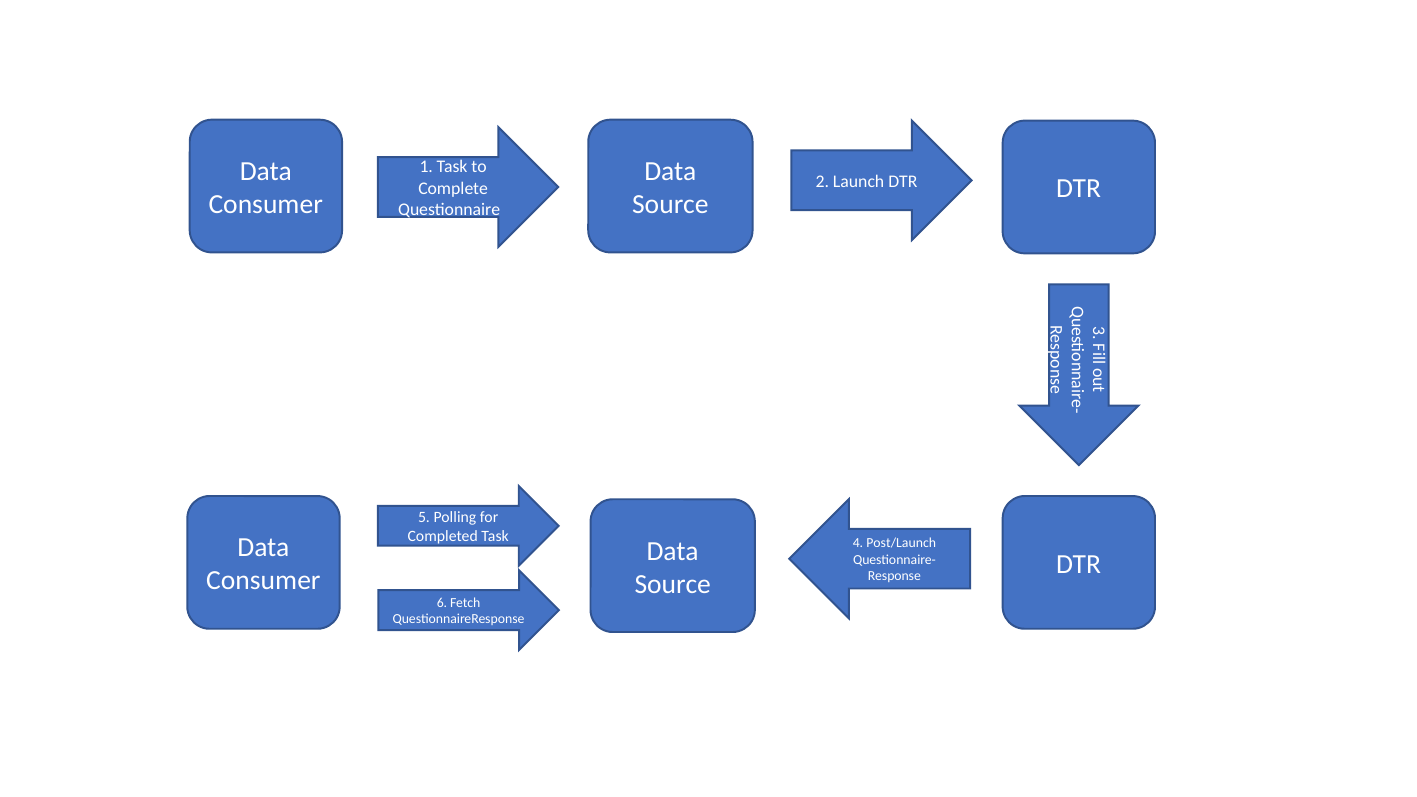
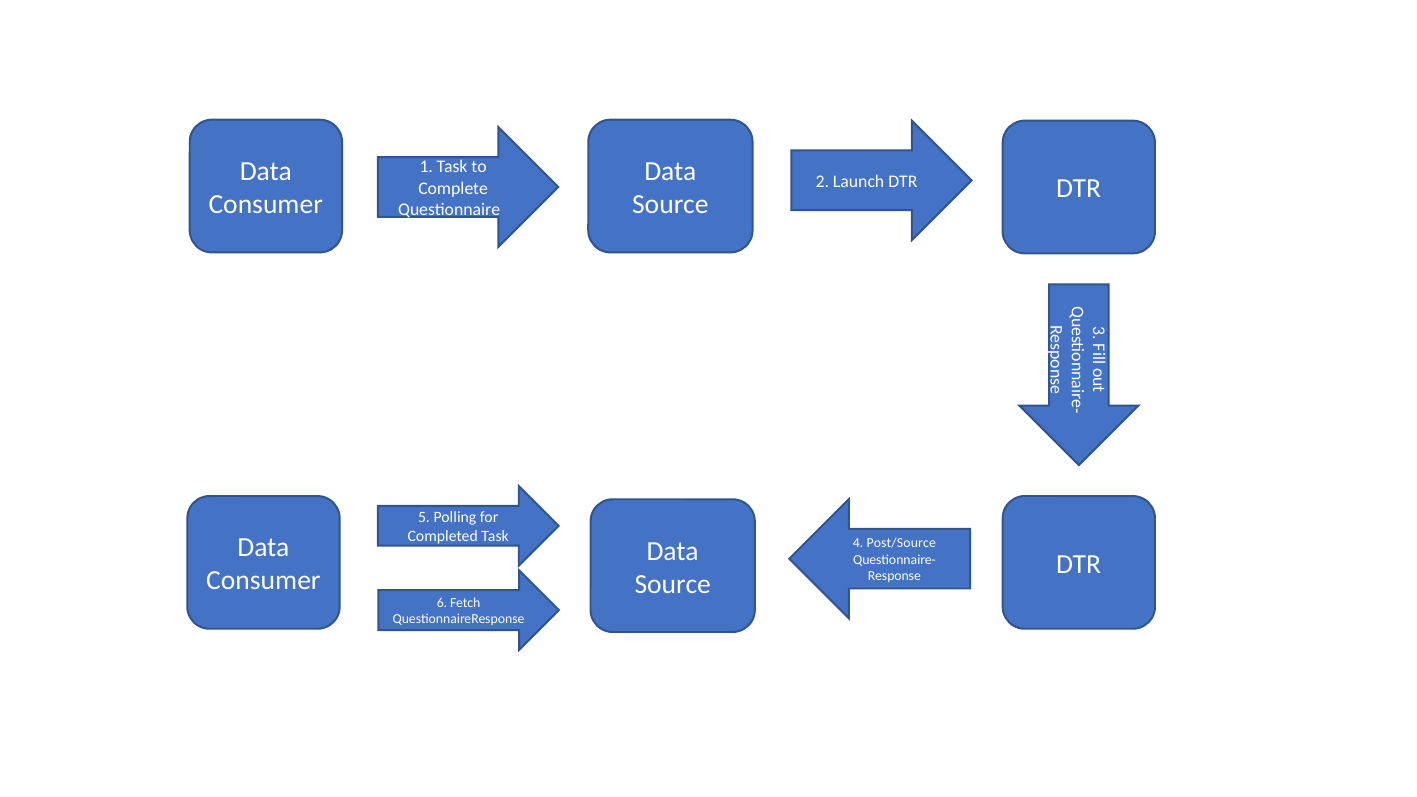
Post/Launch: Post/Launch -> Post/Source (901, 543)
